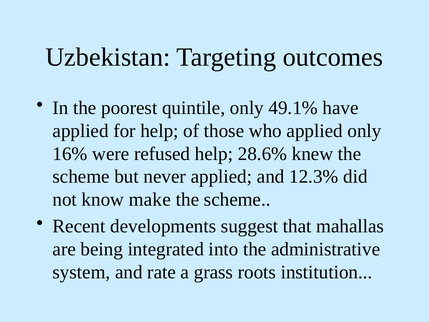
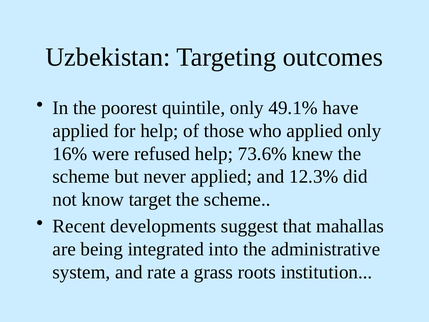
28.6%: 28.6% -> 73.6% (262, 154)
make: make -> target (150, 199)
